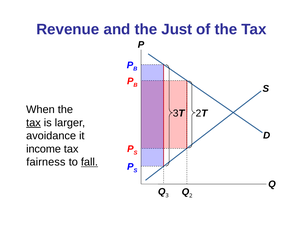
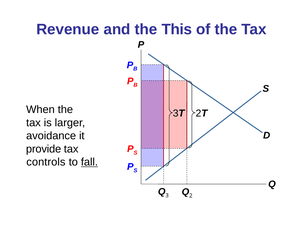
Just: Just -> This (177, 29)
tax underline: present -> none (33, 123)
income: income -> provide (44, 149)
fairness: fairness -> controls (46, 162)
